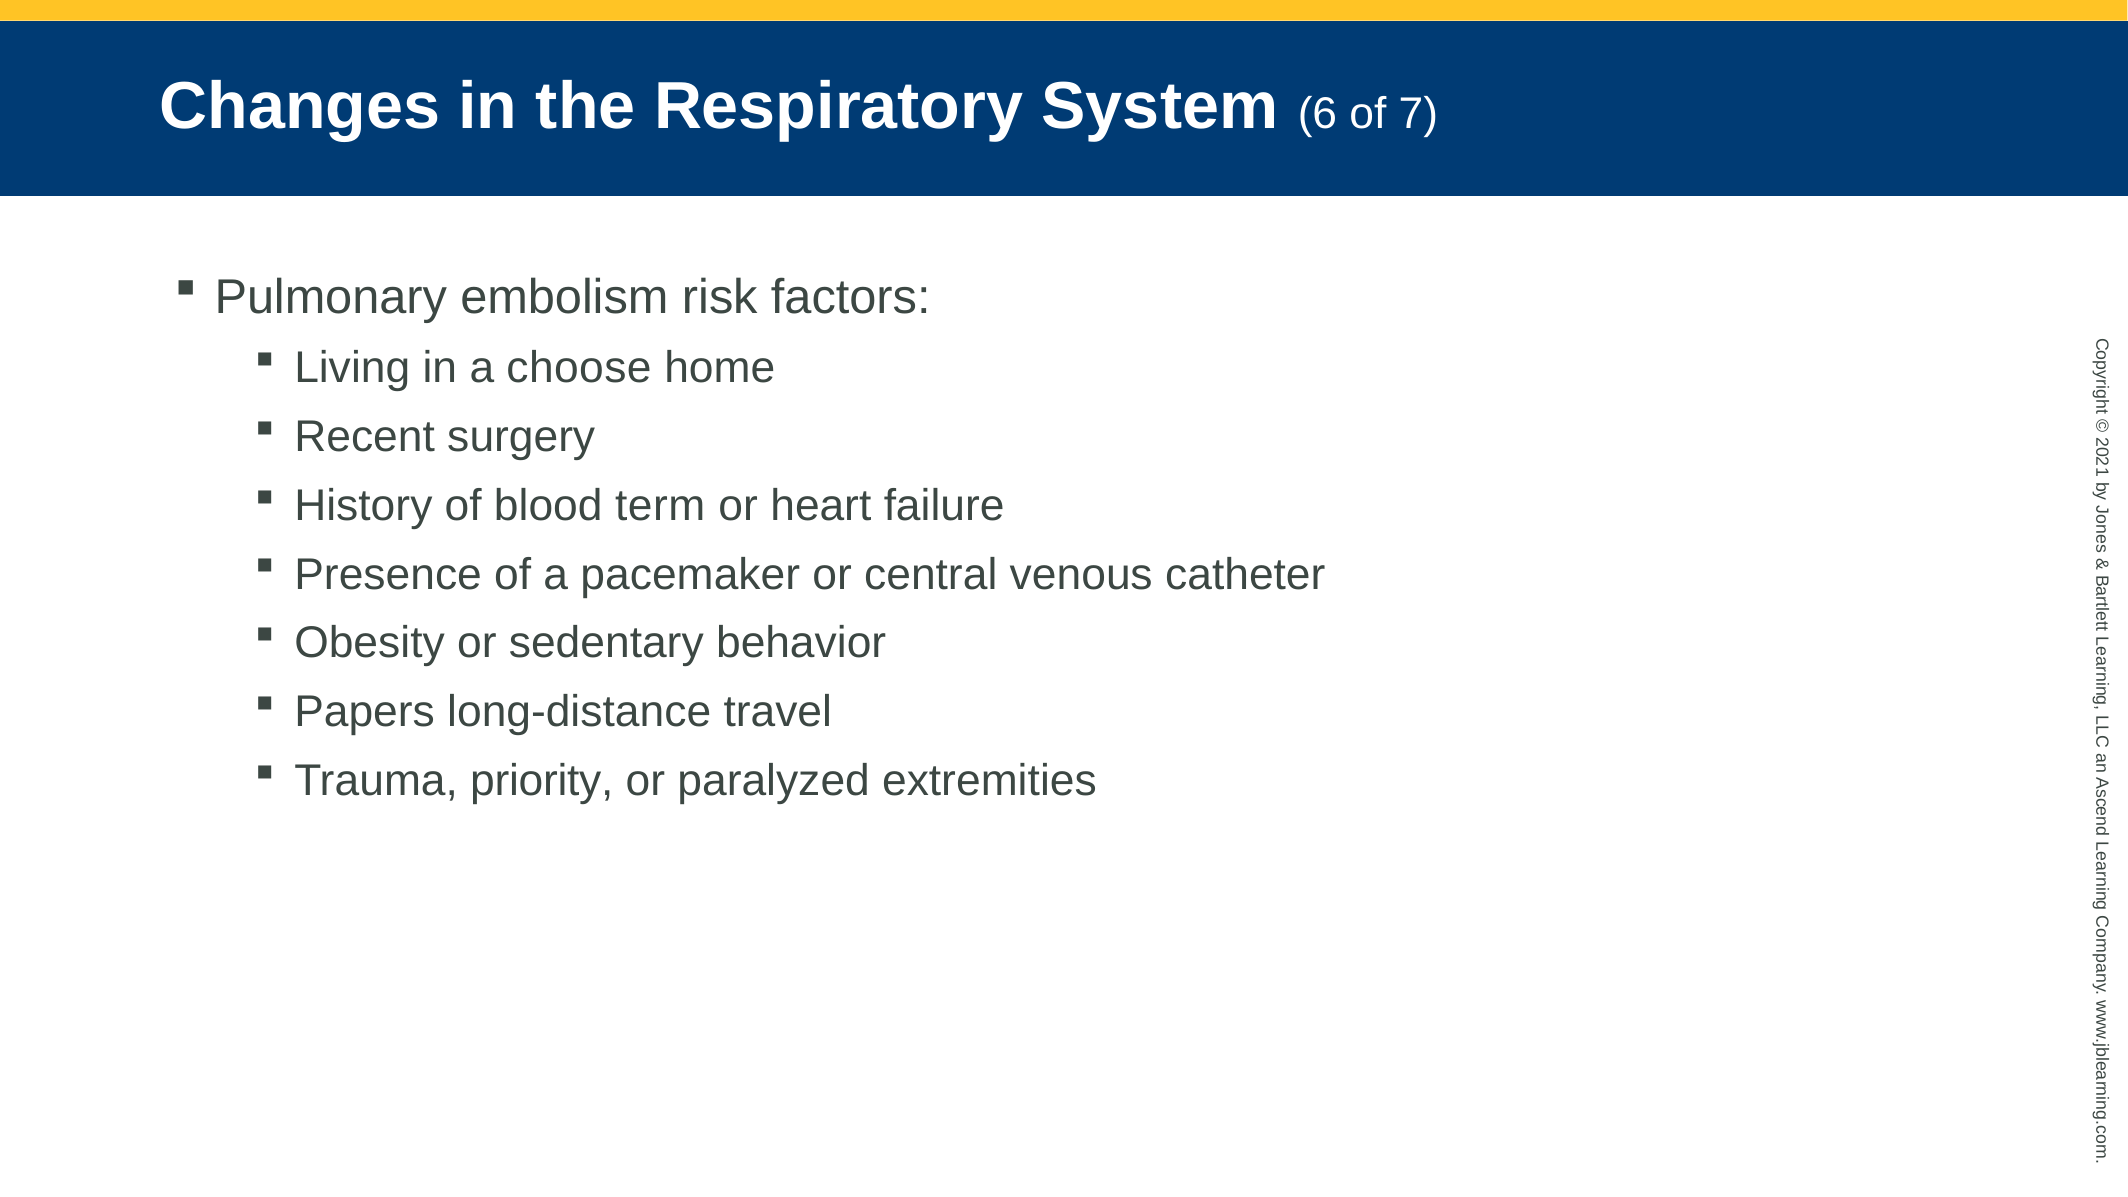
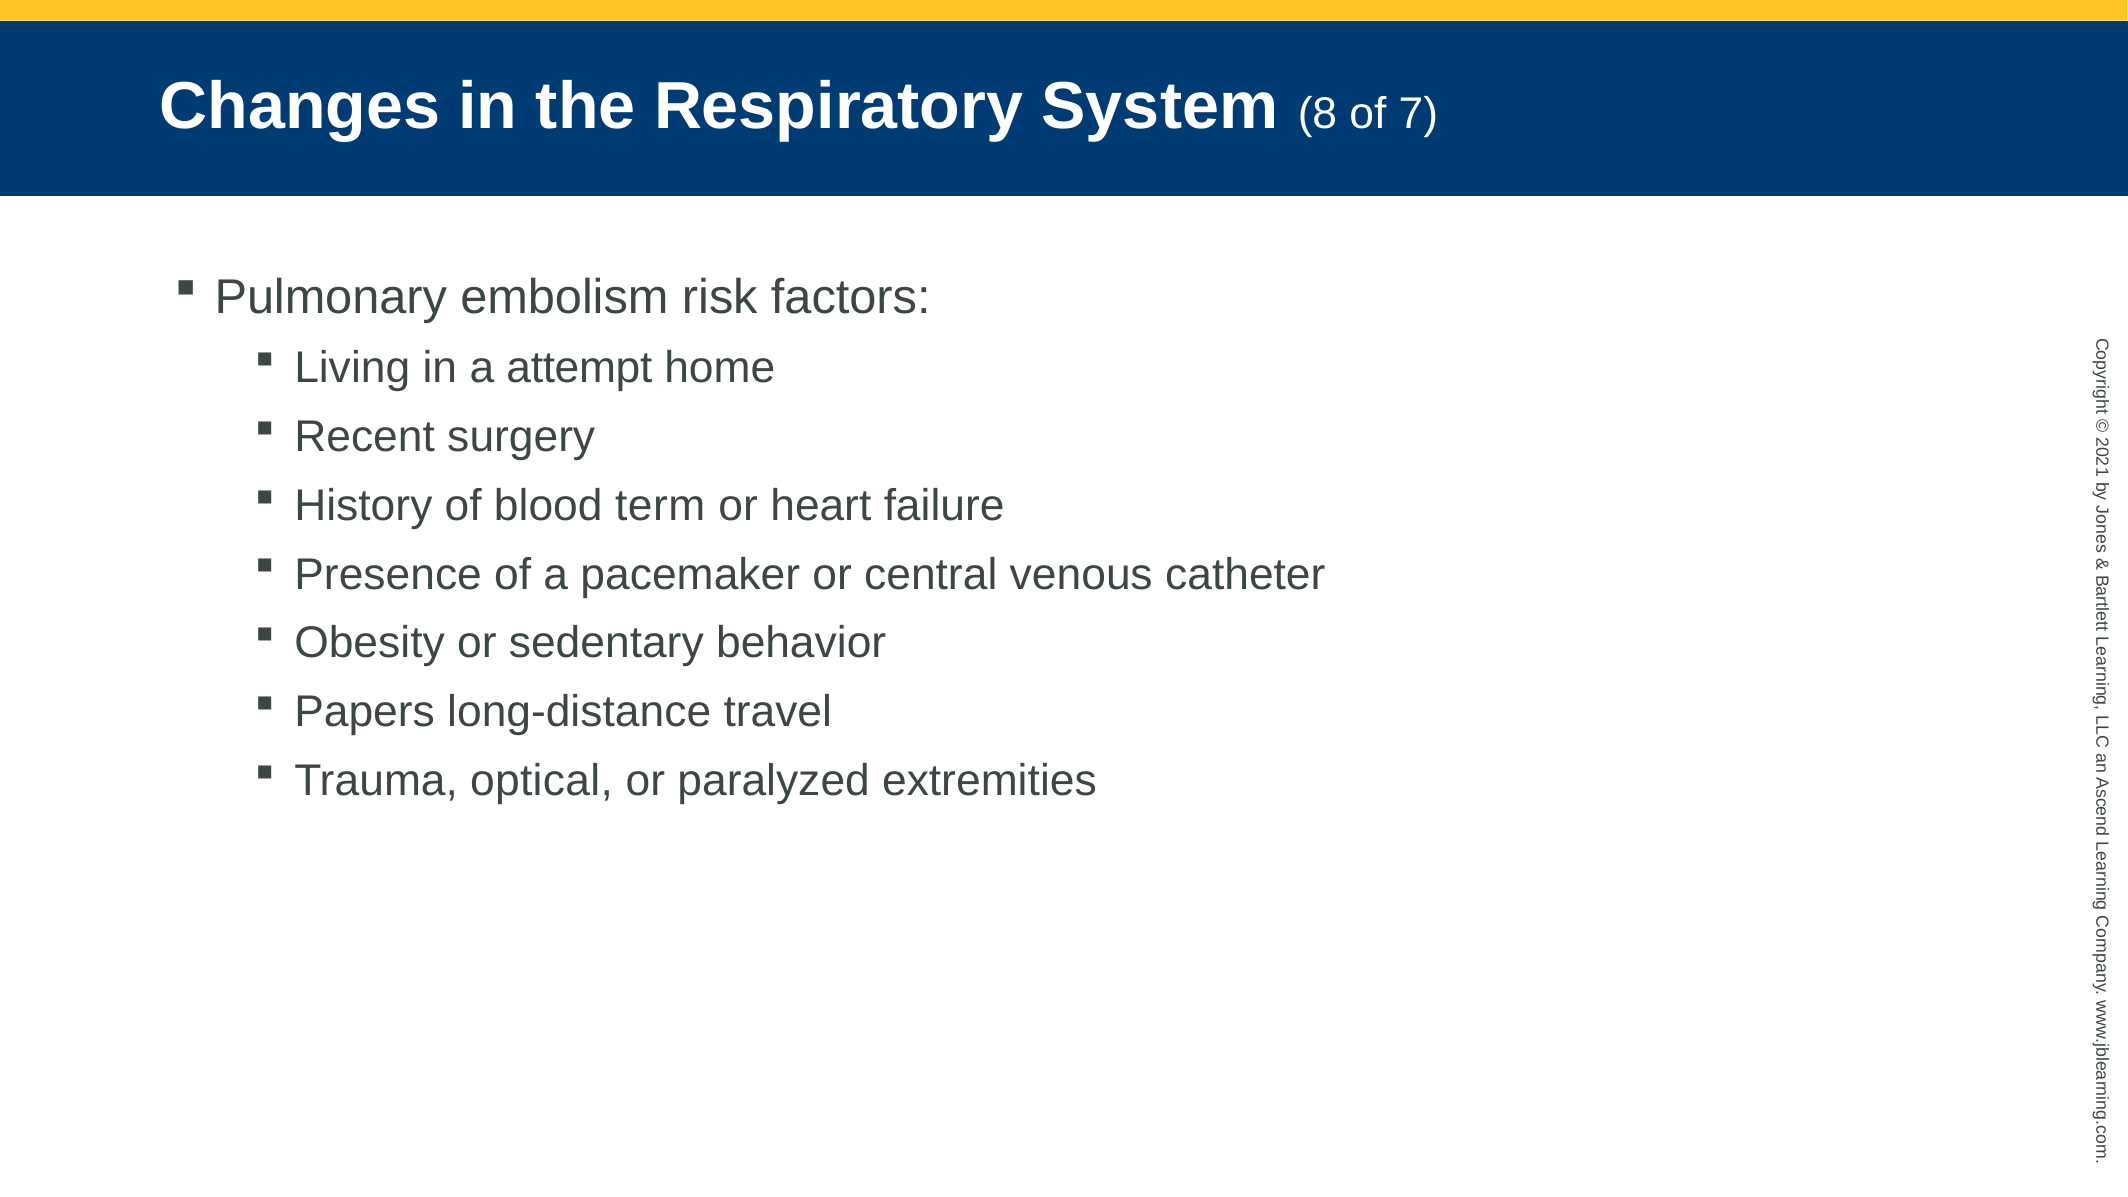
6: 6 -> 8 (1317, 114)
choose: choose -> attempt (579, 368)
priority: priority -> optical (541, 781)
